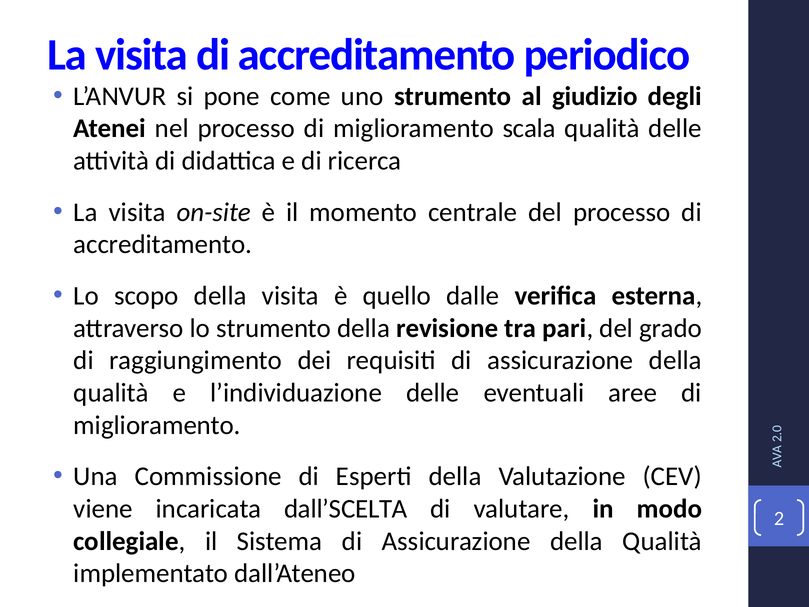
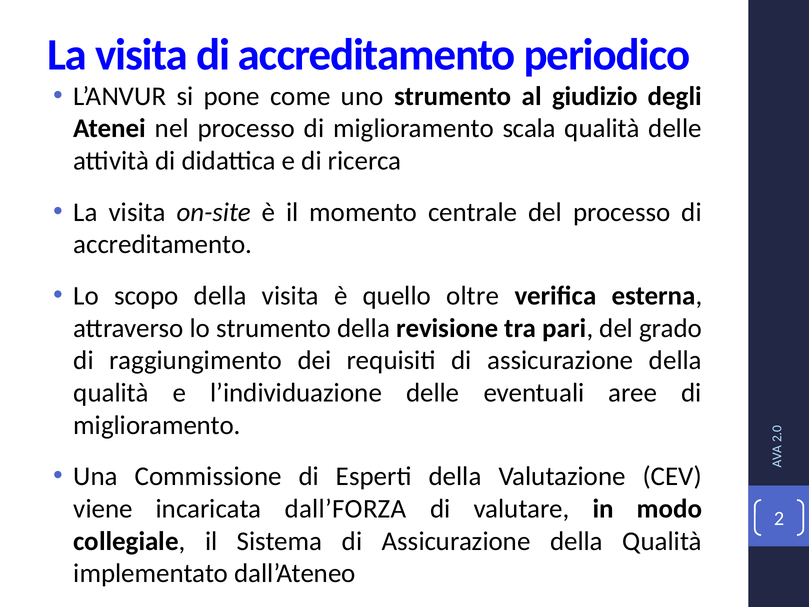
dalle: dalle -> oltre (473, 296)
dall’SCELTA: dall’SCELTA -> dall’FORZA (346, 509)
